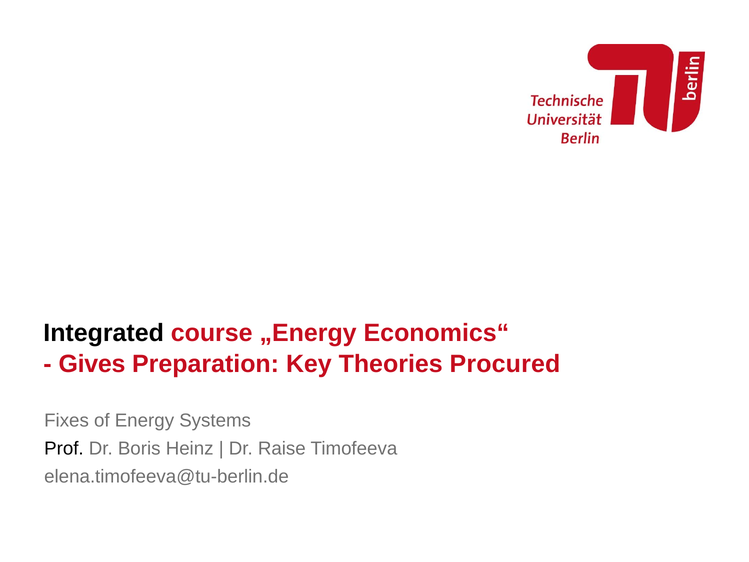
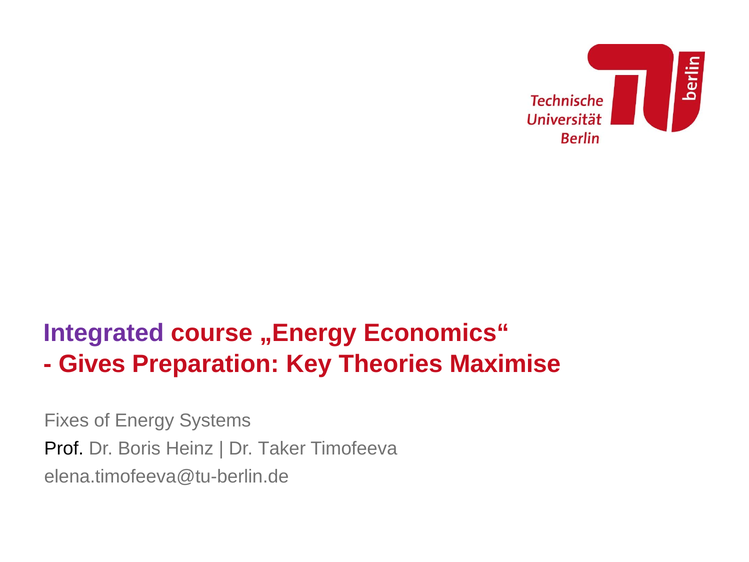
Integrated colour: black -> purple (104, 333)
Procured: Procured -> Maximise (505, 364)
Raise: Raise -> Taker (282, 448)
